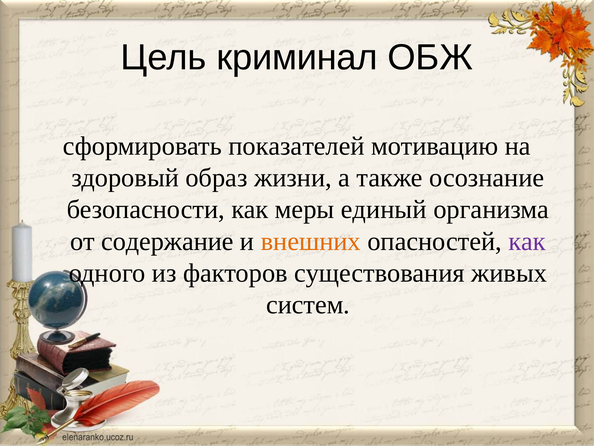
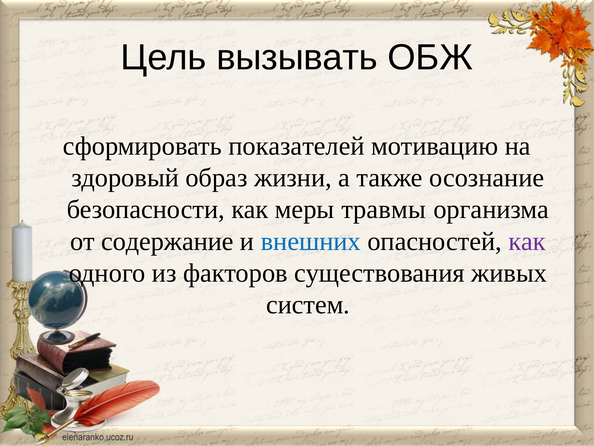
криминал: криминал -> вызывать (297, 58)
единый: единый -> травмы (384, 209)
внешних colour: orange -> blue (311, 241)
